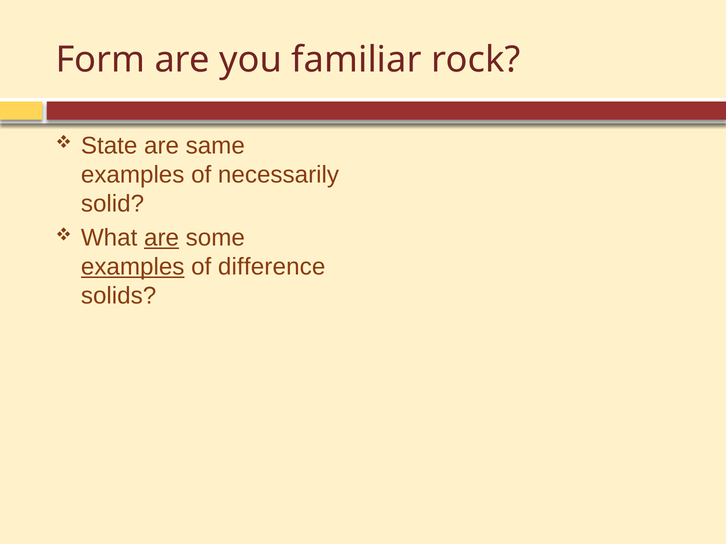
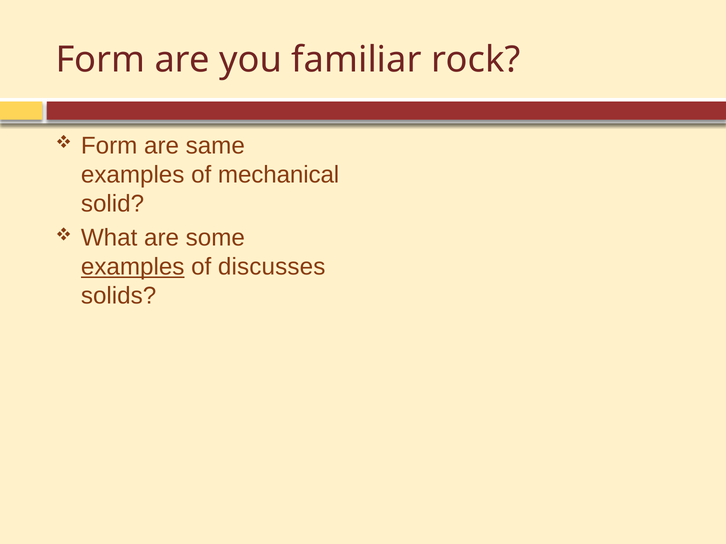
State: State -> Form (109, 146)
necessarily: necessarily -> mechanical (279, 175)
are underline: present -> none (162, 238)
difference: difference -> discusses (272, 267)
